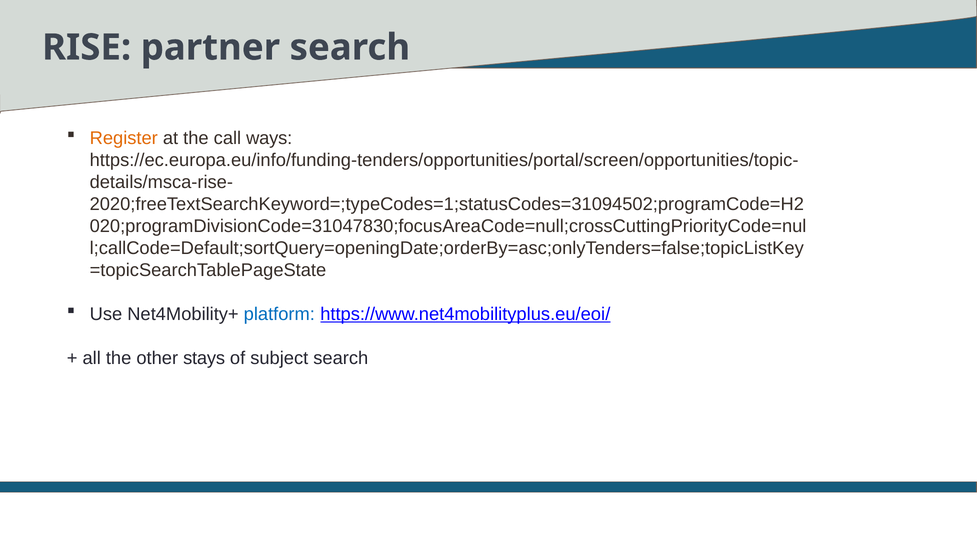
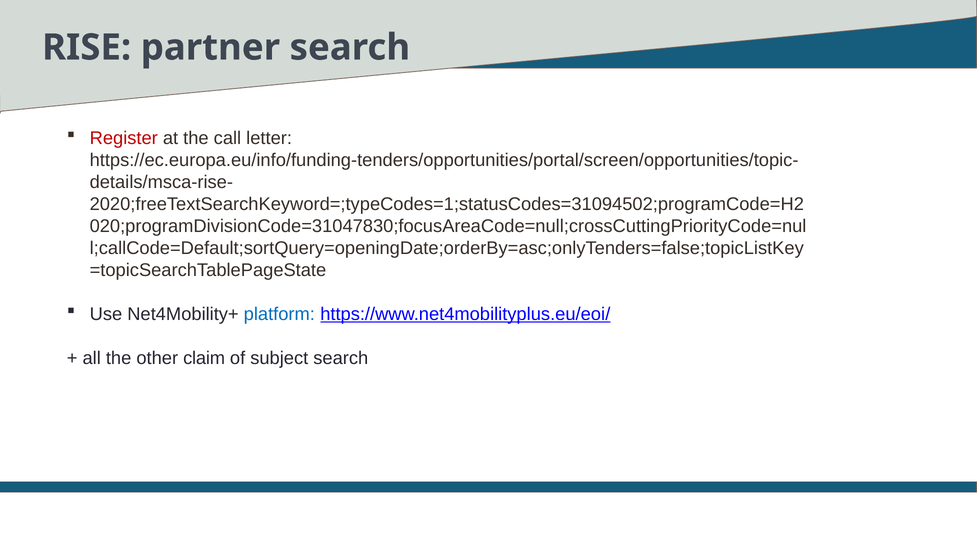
Register colour: orange -> red (124, 138)
ways: ways -> letter (269, 138)
stays: stays -> claim (204, 358)
